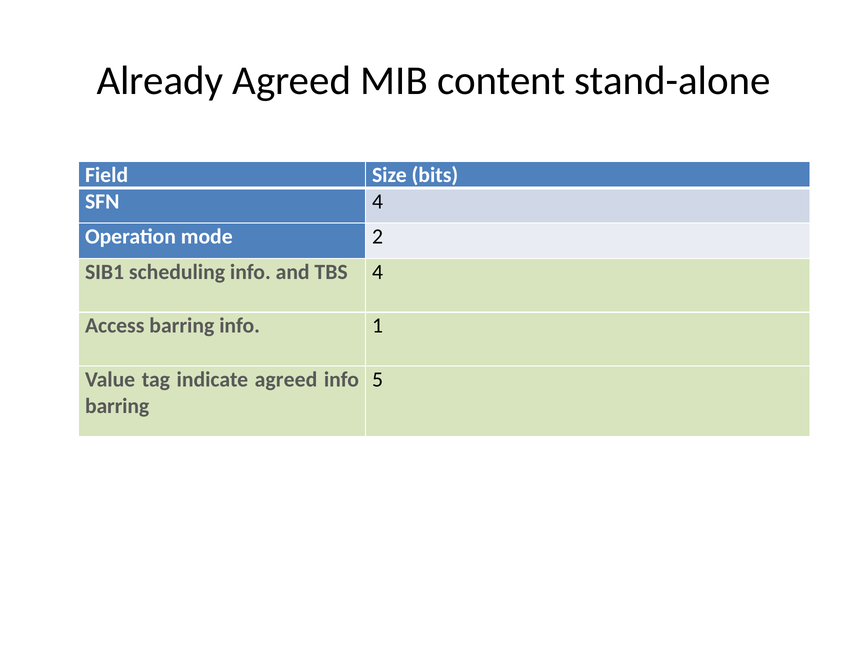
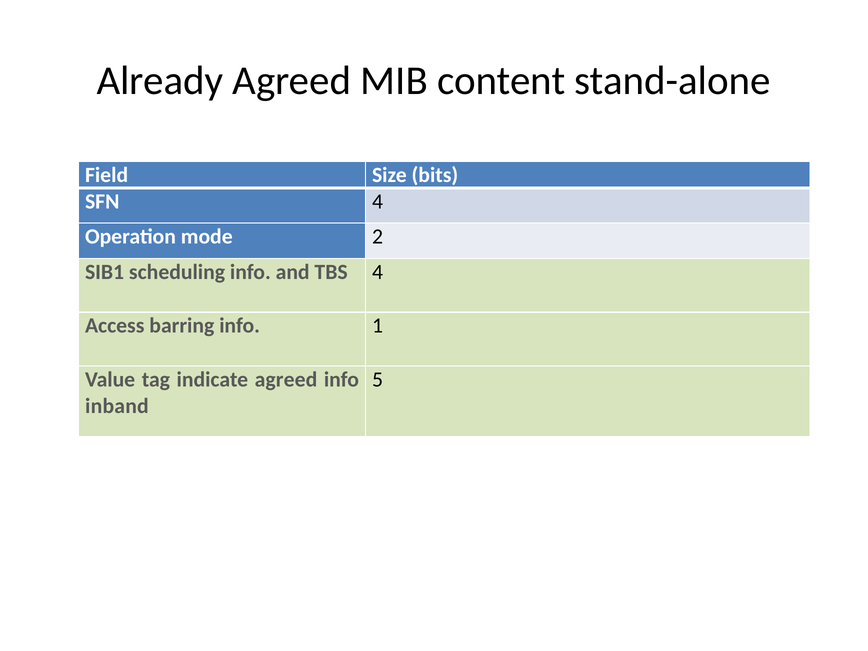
barring: barring -> inband (117, 406)
